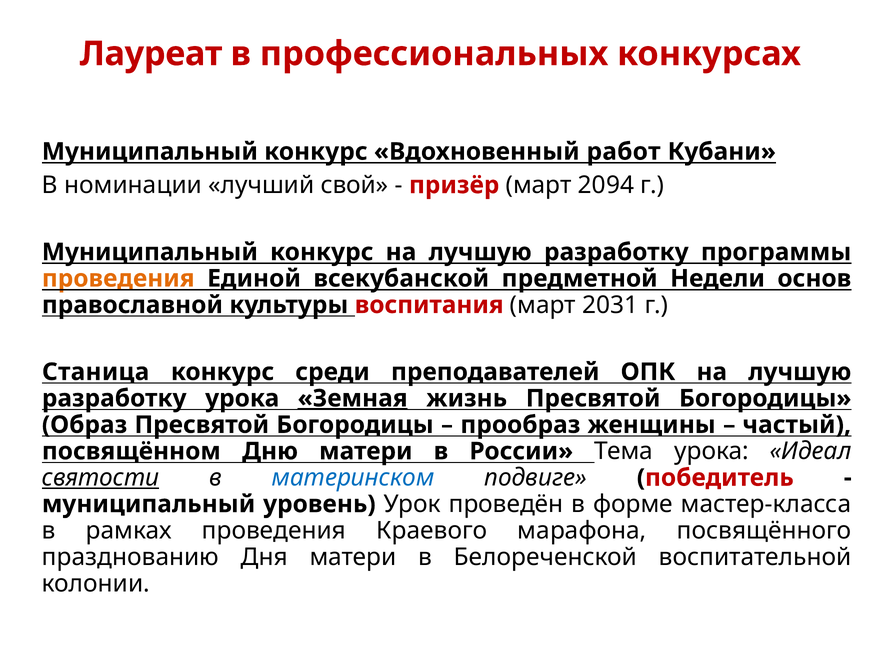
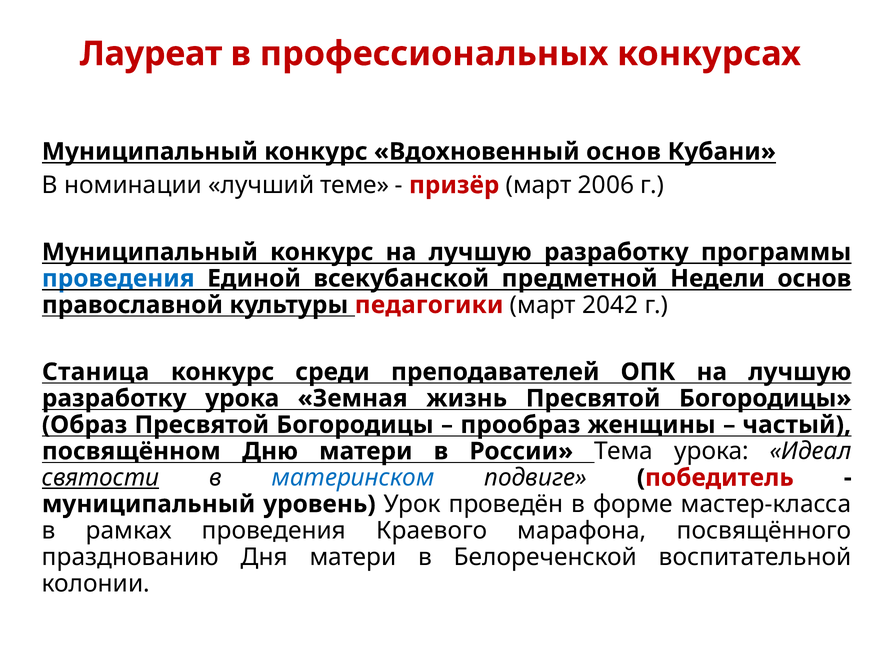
Вдохновенный работ: работ -> основ (624, 152)
свой: свой -> теме (355, 185)
2094: 2094 -> 2006 (606, 185)
проведения colour: orange -> blue (118, 278)
воспитания: воспитания -> педагогики (429, 305)
2031: 2031 -> 2042 (610, 305)
Земная underline: present -> none (353, 398)
